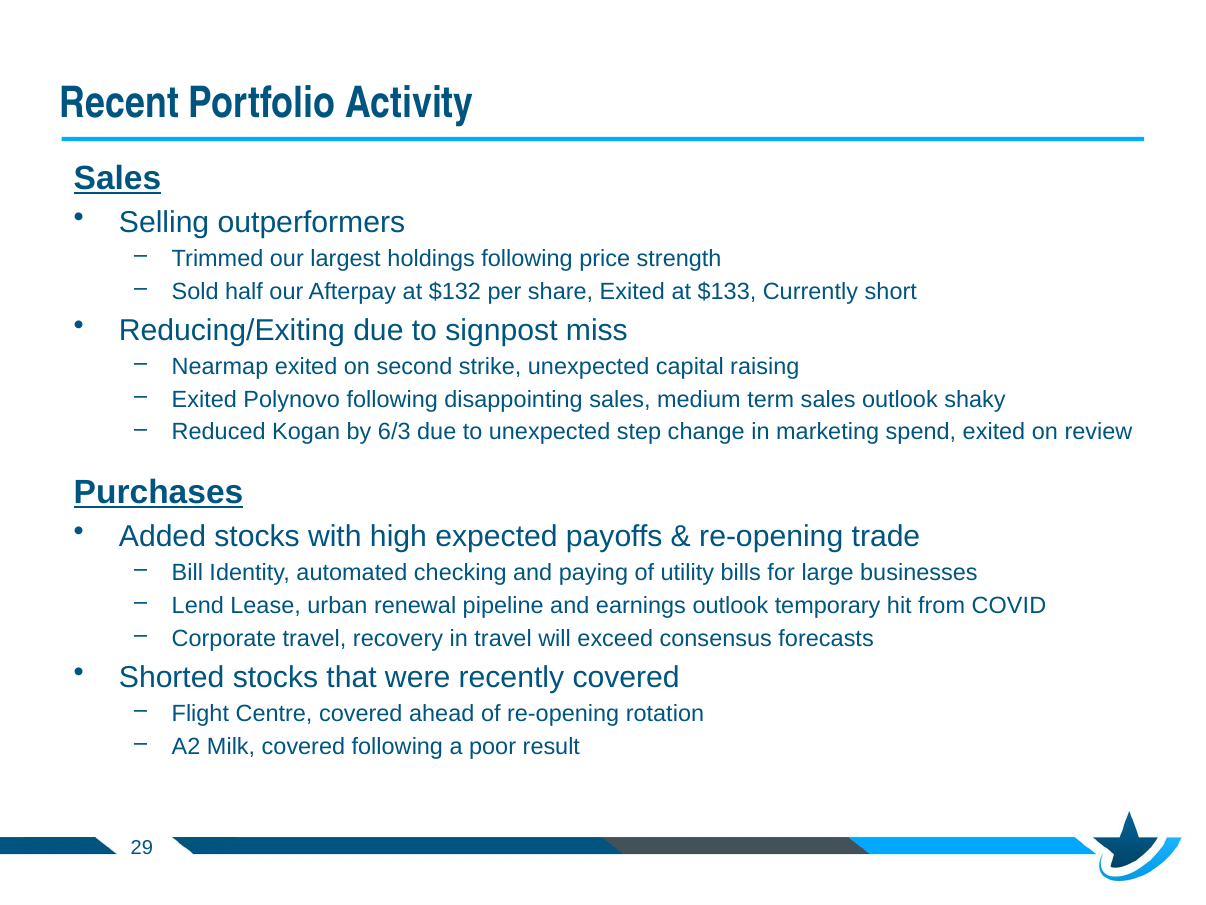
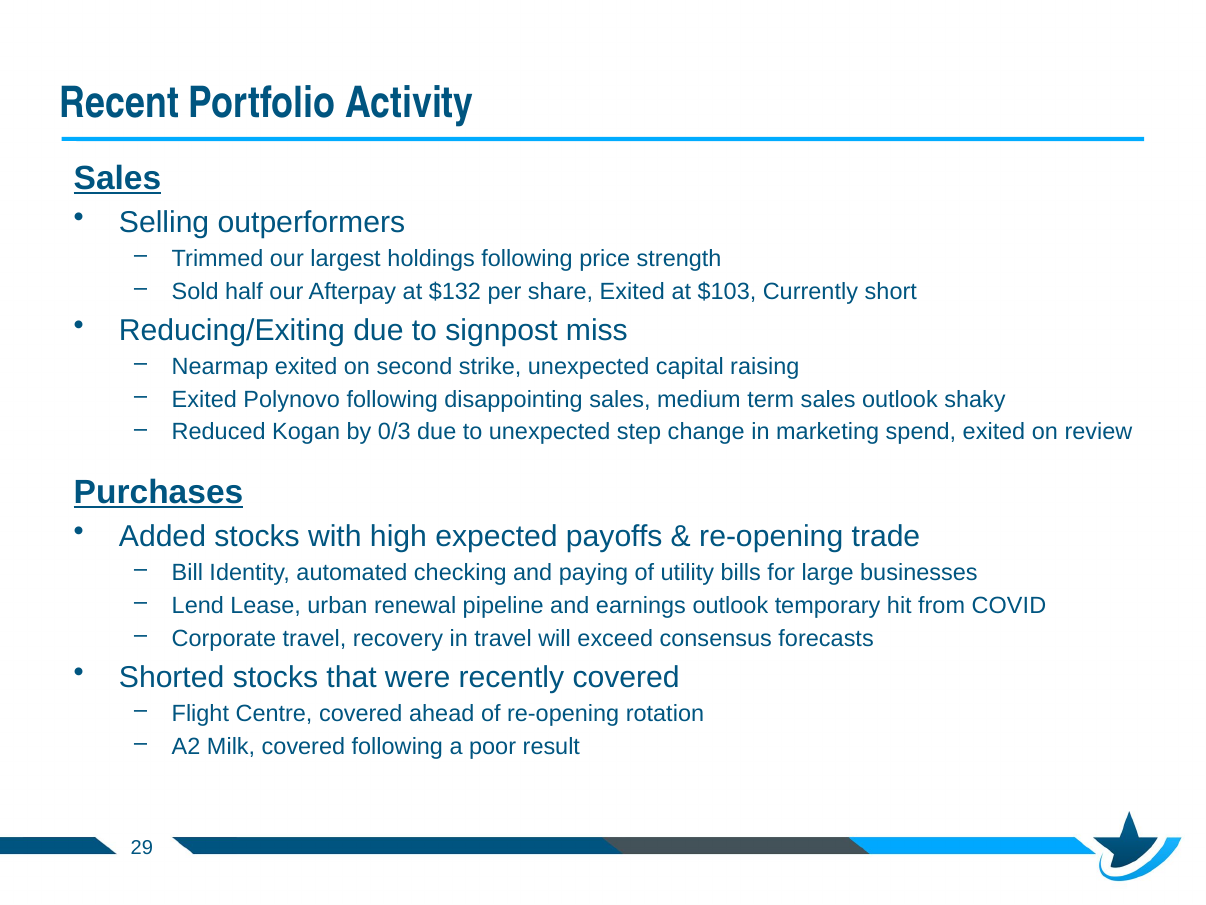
$133: $133 -> $103 (727, 291)
6/3: 6/3 -> 0/3 (394, 432)
